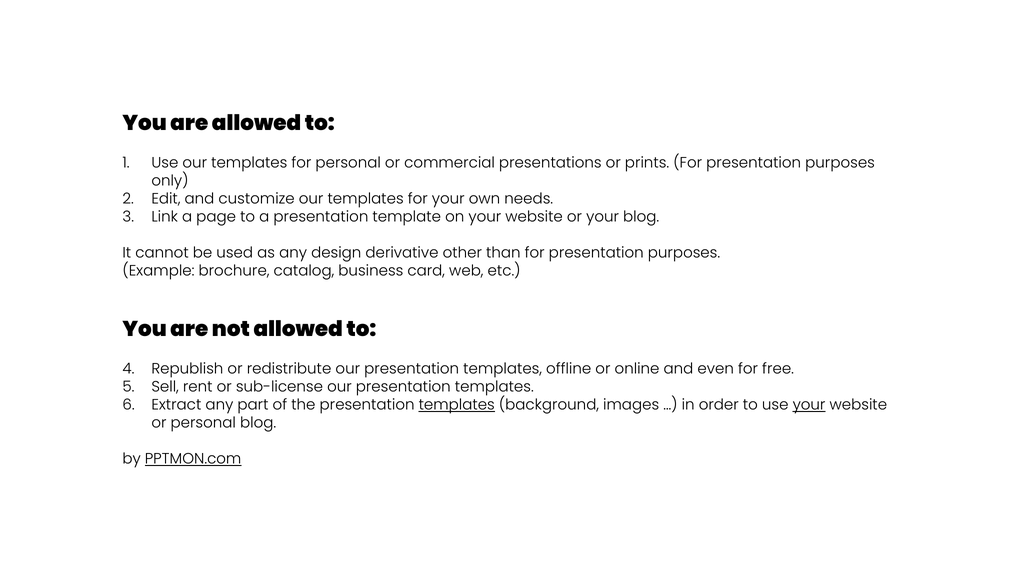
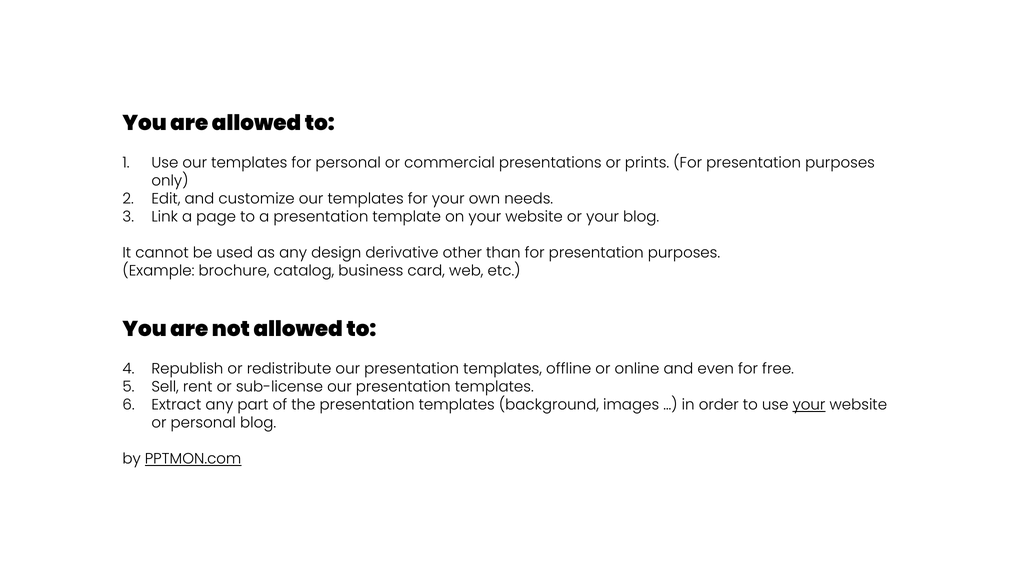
templates underline: present -> none (457, 405)
